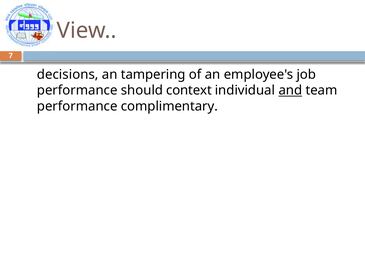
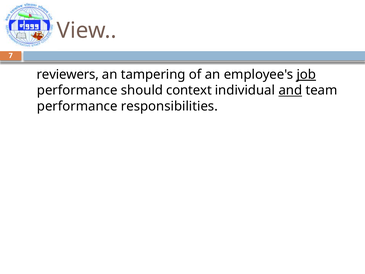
decisions: decisions -> reviewers (68, 75)
job underline: none -> present (306, 75)
complimentary: complimentary -> responsibilities (169, 106)
